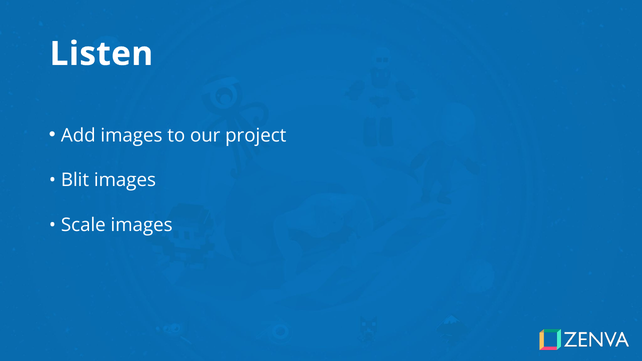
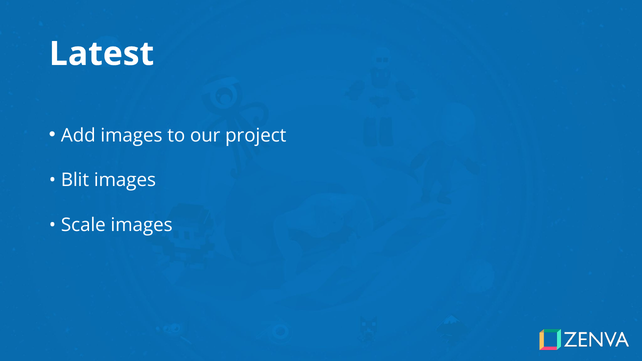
Listen: Listen -> Latest (102, 54)
